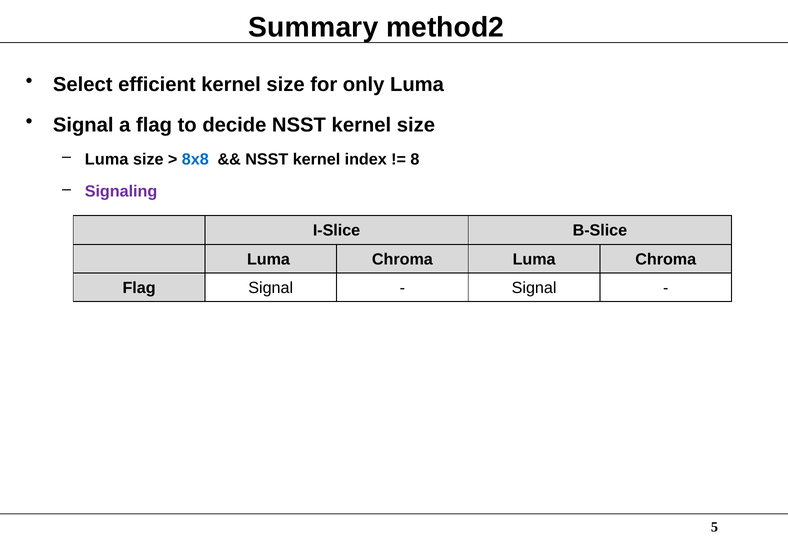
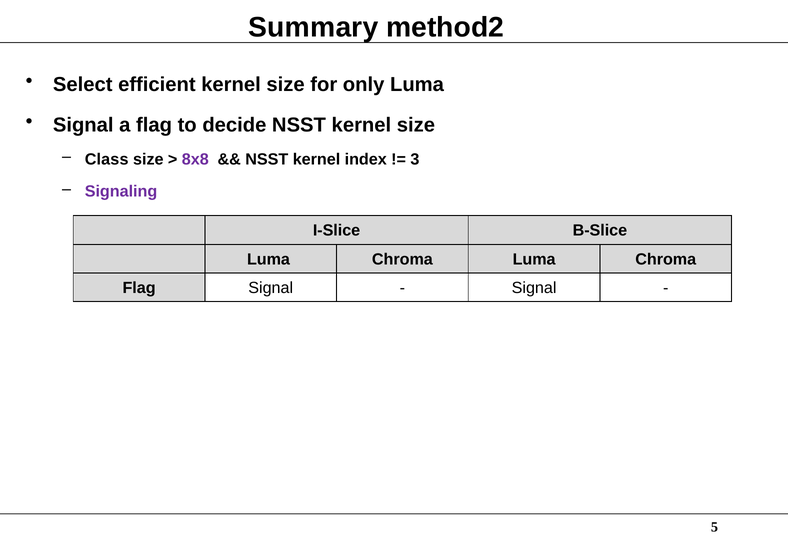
Luma: Luma -> Class (107, 159)
8x8 colour: blue -> purple (195, 159)
8: 8 -> 3 (415, 159)
